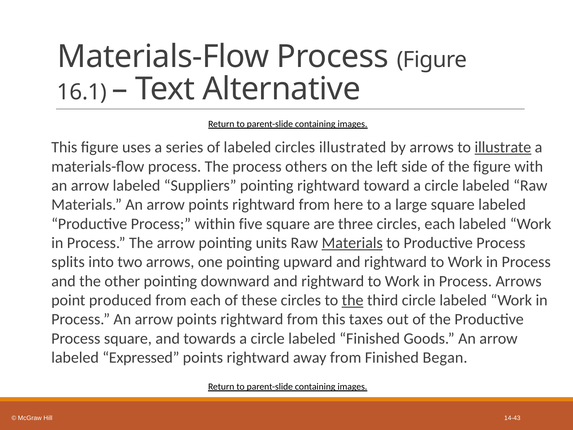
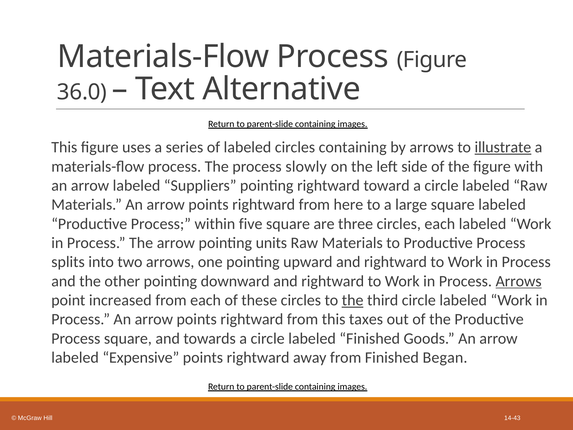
16.1: 16.1 -> 36.0 (82, 92)
circles illustrated: illustrated -> containing (353, 147)
others: others -> slowly (306, 166)
Materials underline: present -> none (352, 243)
Arrows underline: none -> present (519, 281)
produced: produced -> increased (120, 300)
Expressed: Expressed -> Expensive (141, 357)
